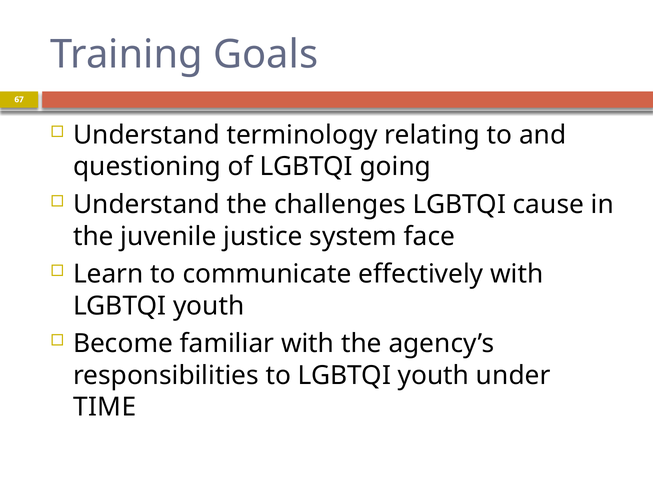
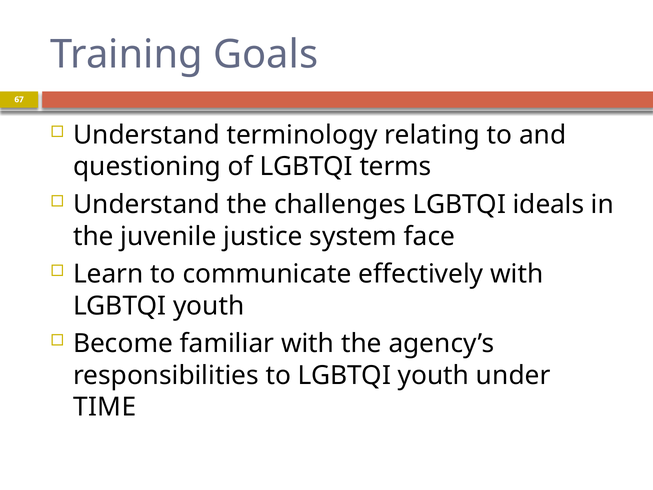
going: going -> terms (395, 167)
cause: cause -> ideals (548, 205)
